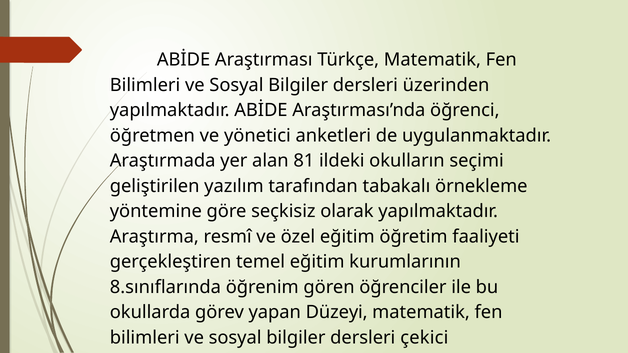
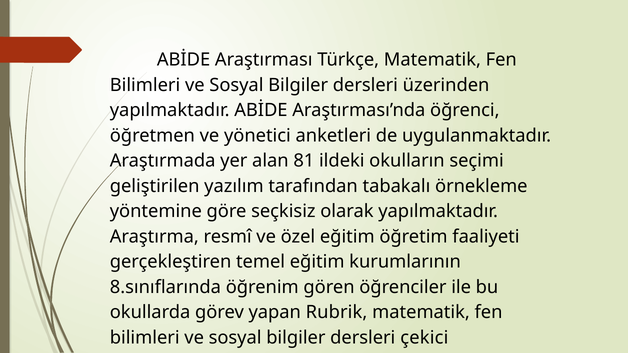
Düzeyi: Düzeyi -> Rubrik (337, 313)
